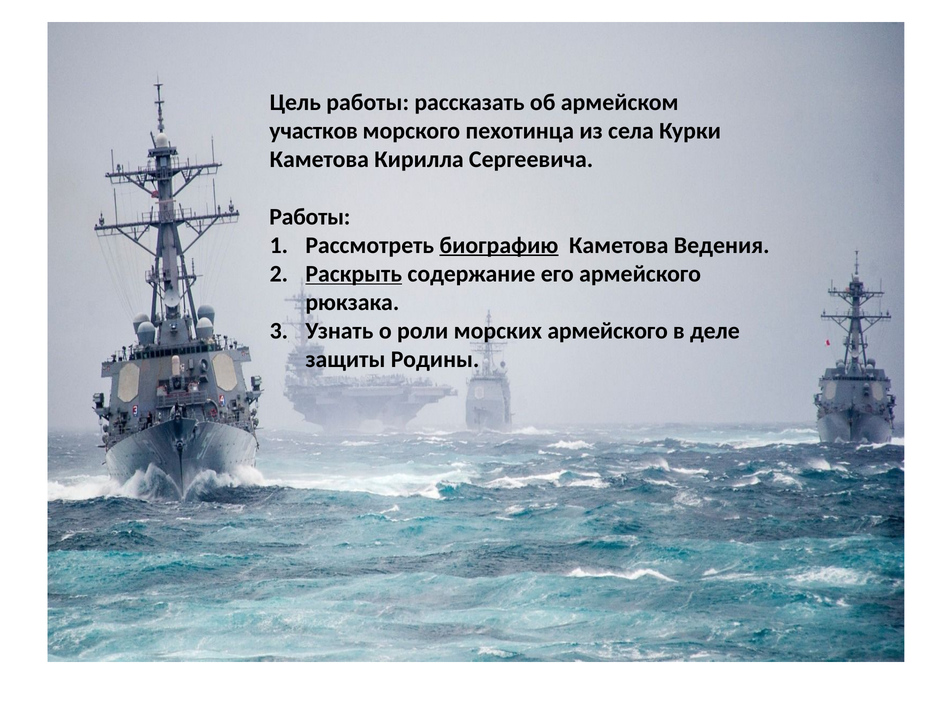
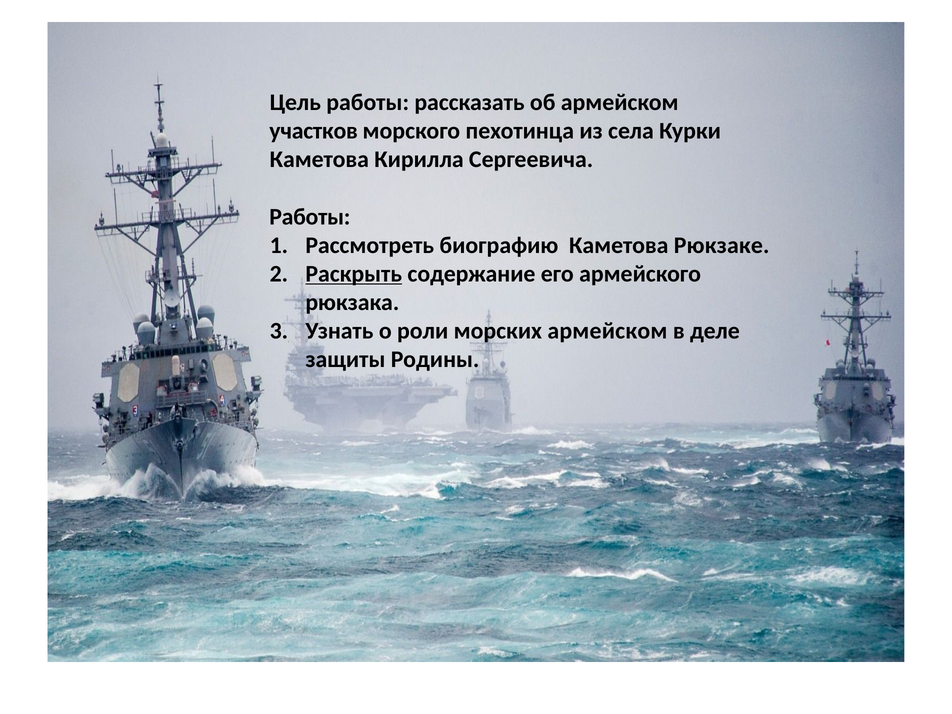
биографию underline: present -> none (499, 245)
Ведения: Ведения -> Рюкзаке (722, 245)
морских армейского: армейского -> армейском (607, 331)
